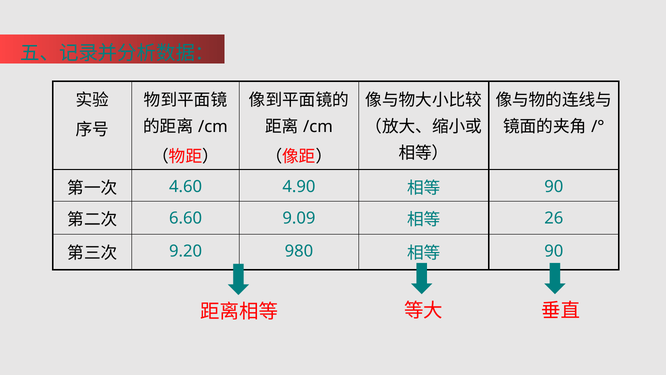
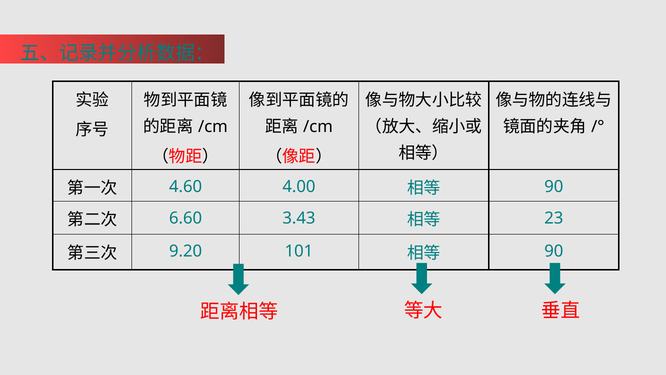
4.90: 4.90 -> 4.00 (299, 186)
9.09: 9.09 -> 3.43 (299, 218)
26: 26 -> 23 (554, 218)
980: 980 -> 101 (299, 251)
